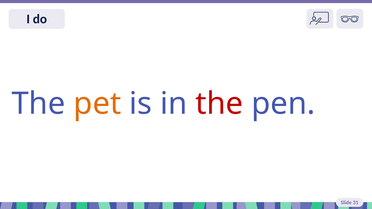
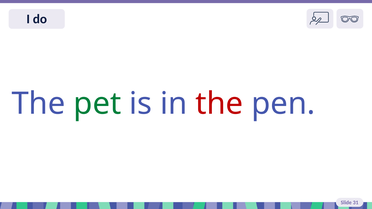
pet colour: orange -> green (97, 104)
